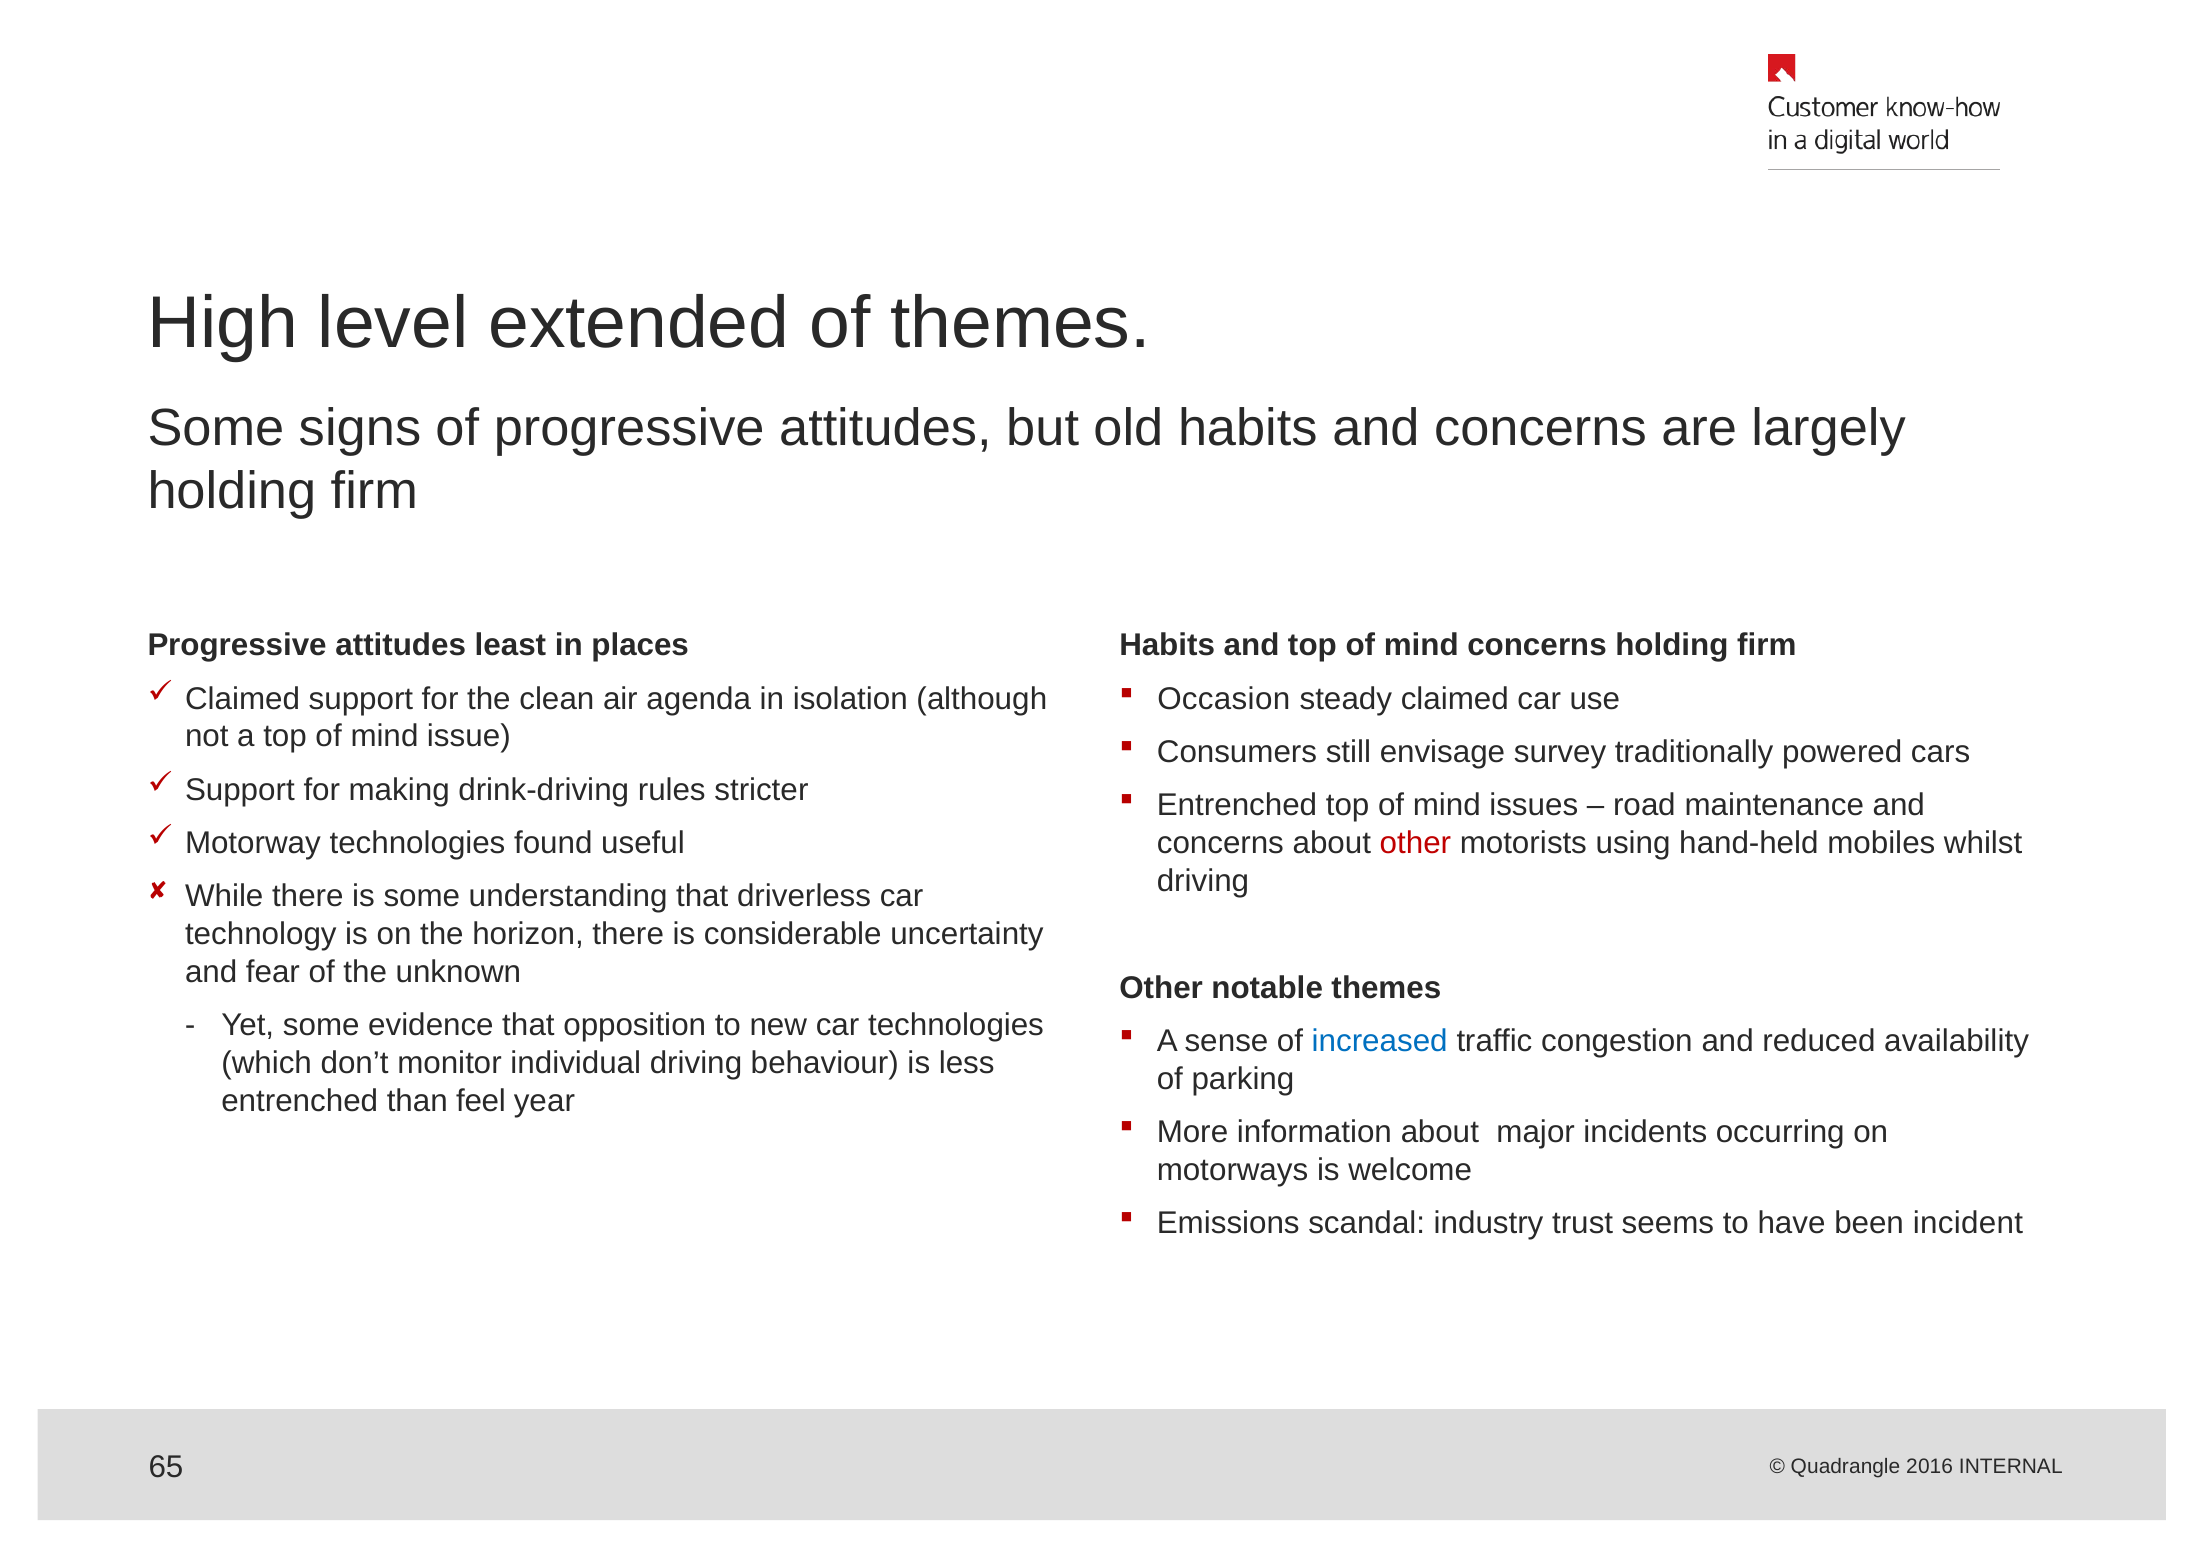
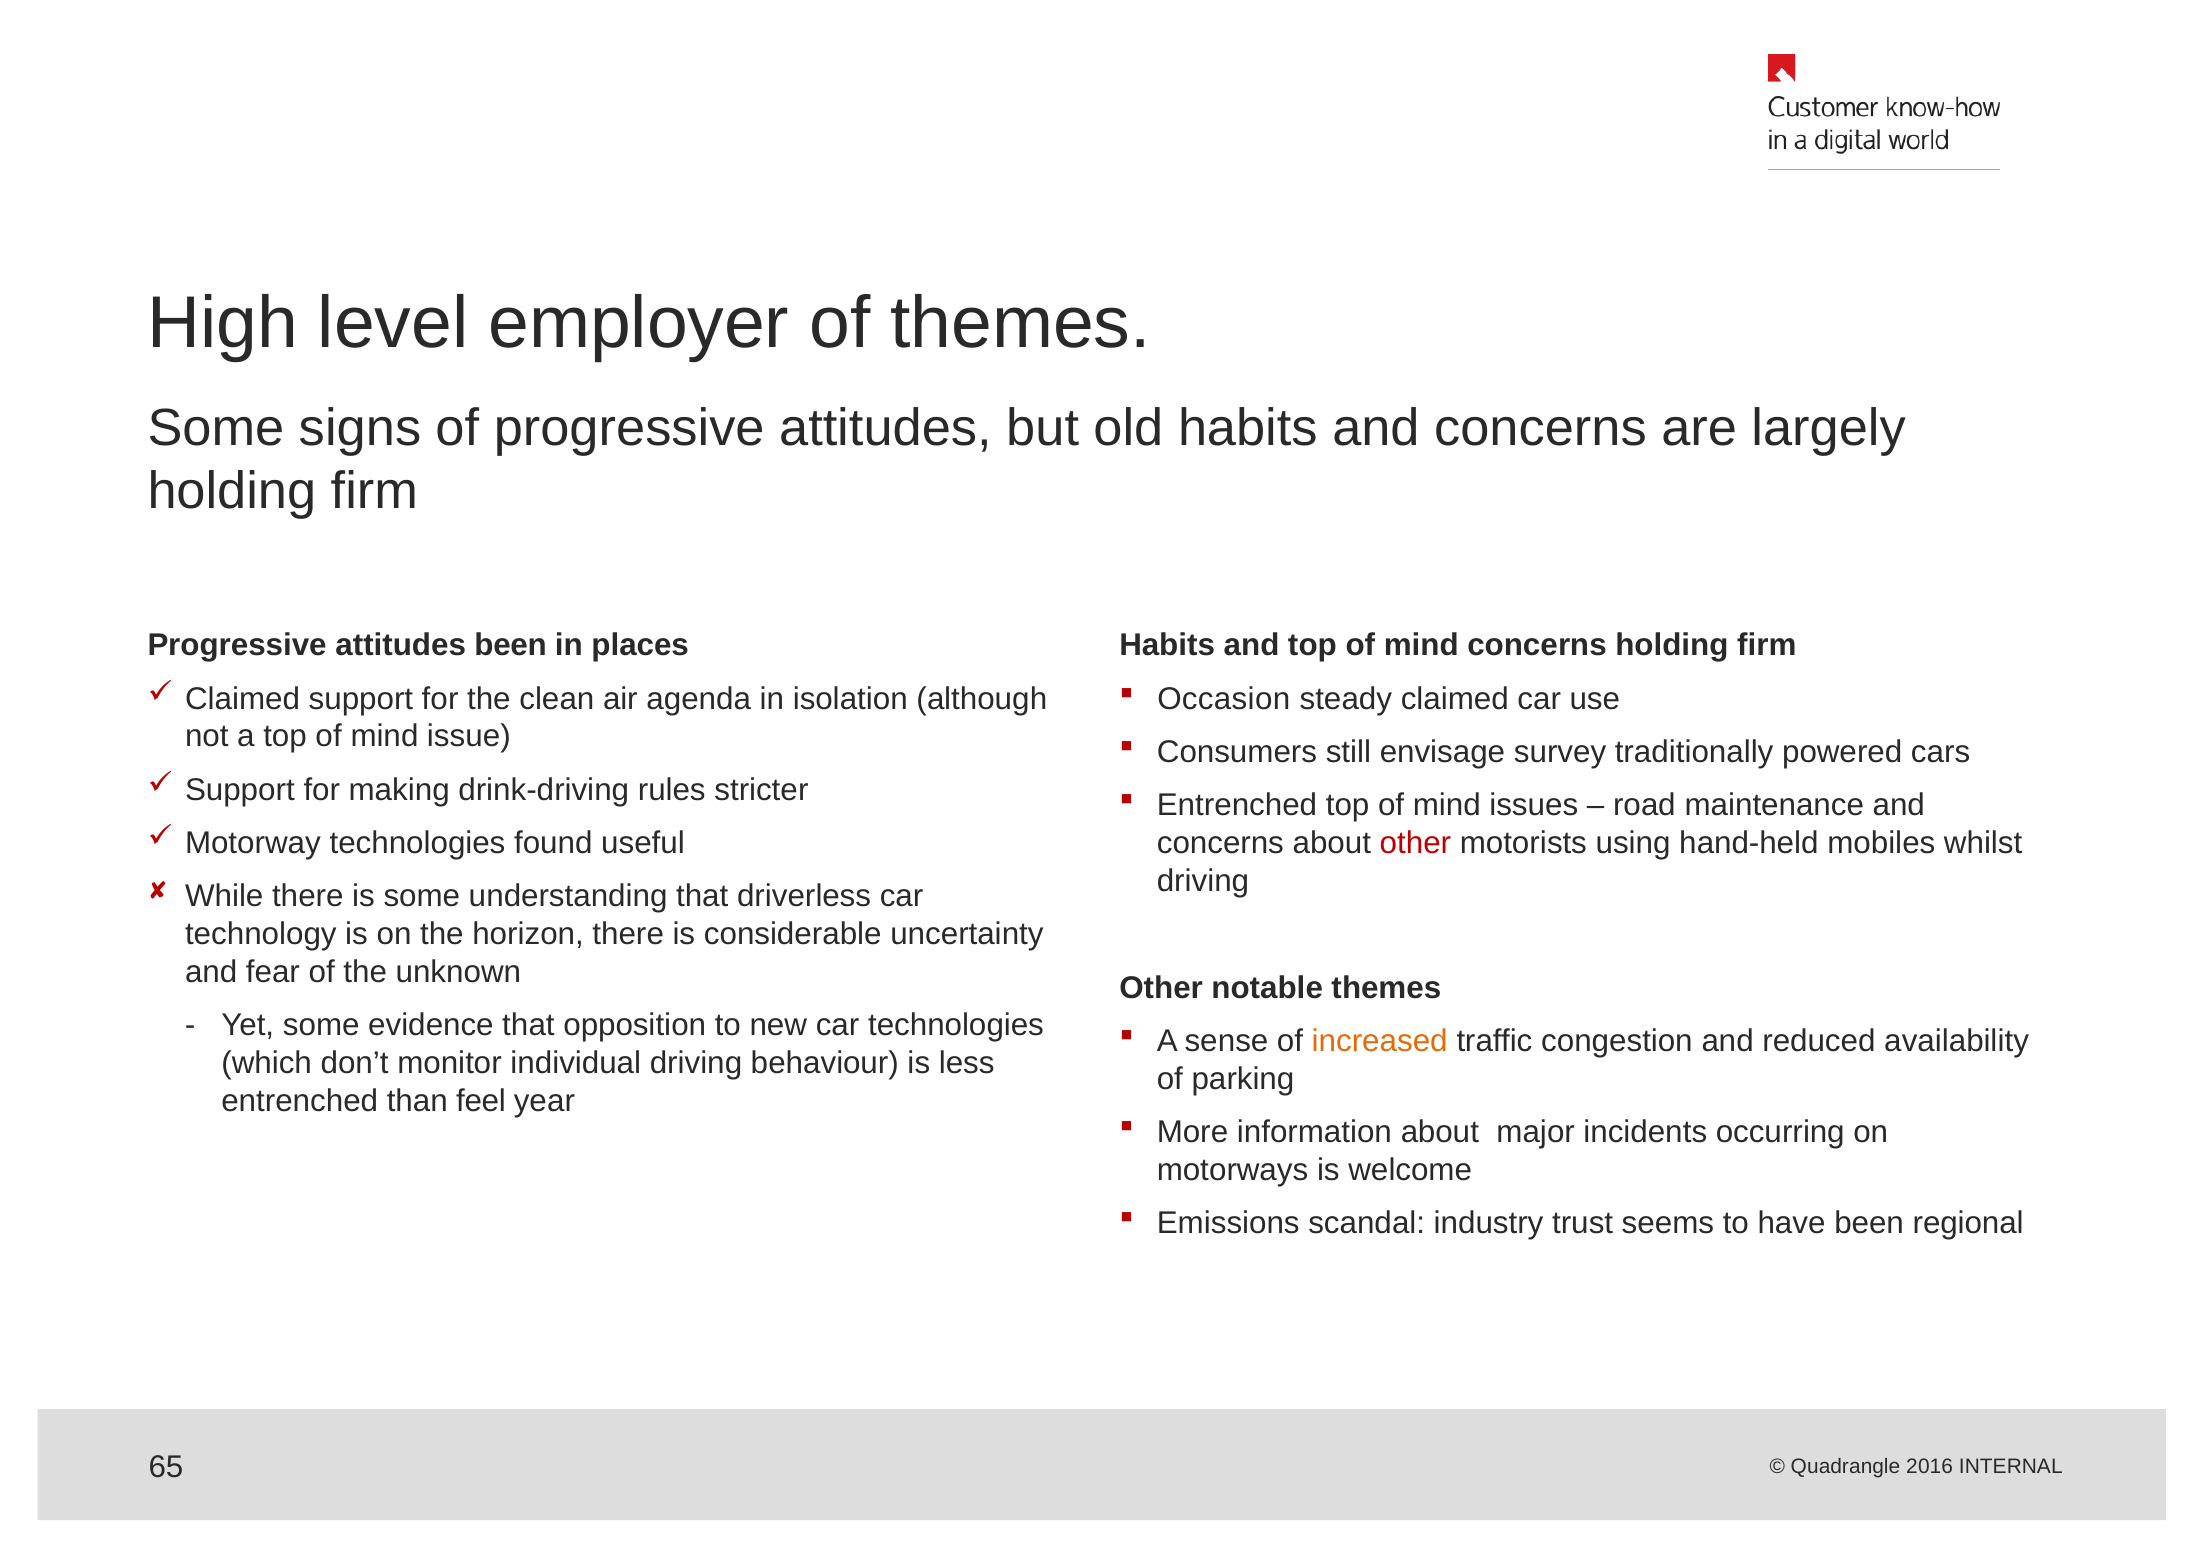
extended: extended -> employer (639, 324)
attitudes least: least -> been (511, 645)
increased colour: blue -> orange (1380, 1041)
incident: incident -> regional (1968, 1223)
